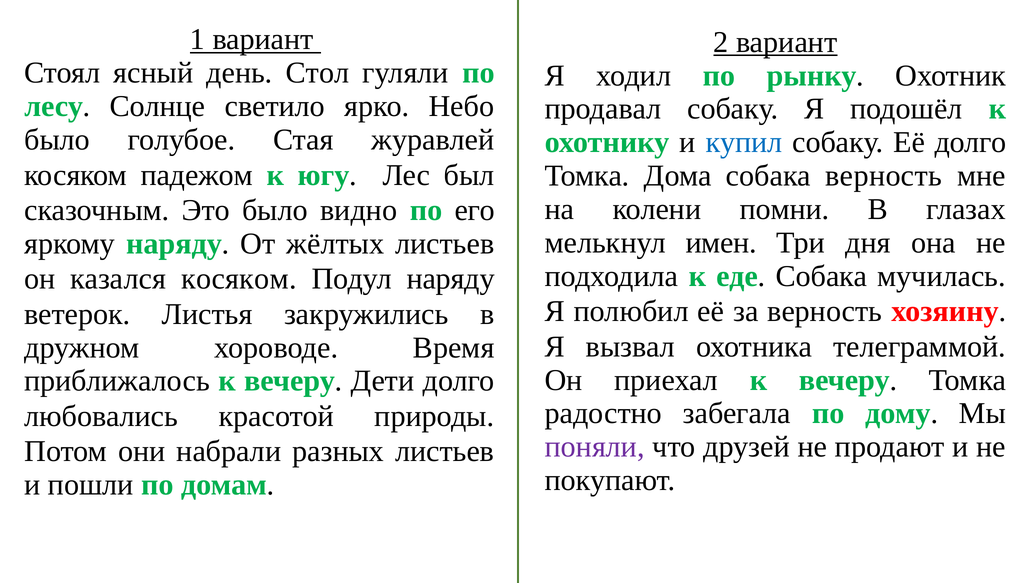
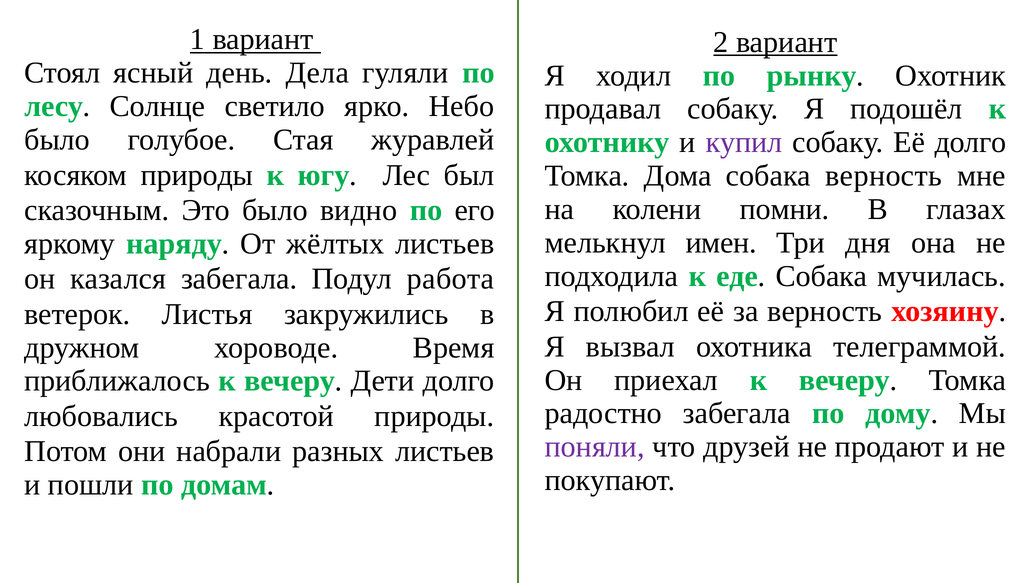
Стол: Стол -> Дела (317, 73)
купил colour: blue -> purple (744, 142)
косяком падежом: падежом -> природы (197, 175)
казался косяком: косяком -> забегала (239, 279)
Подул наряду: наряду -> работа (450, 279)
